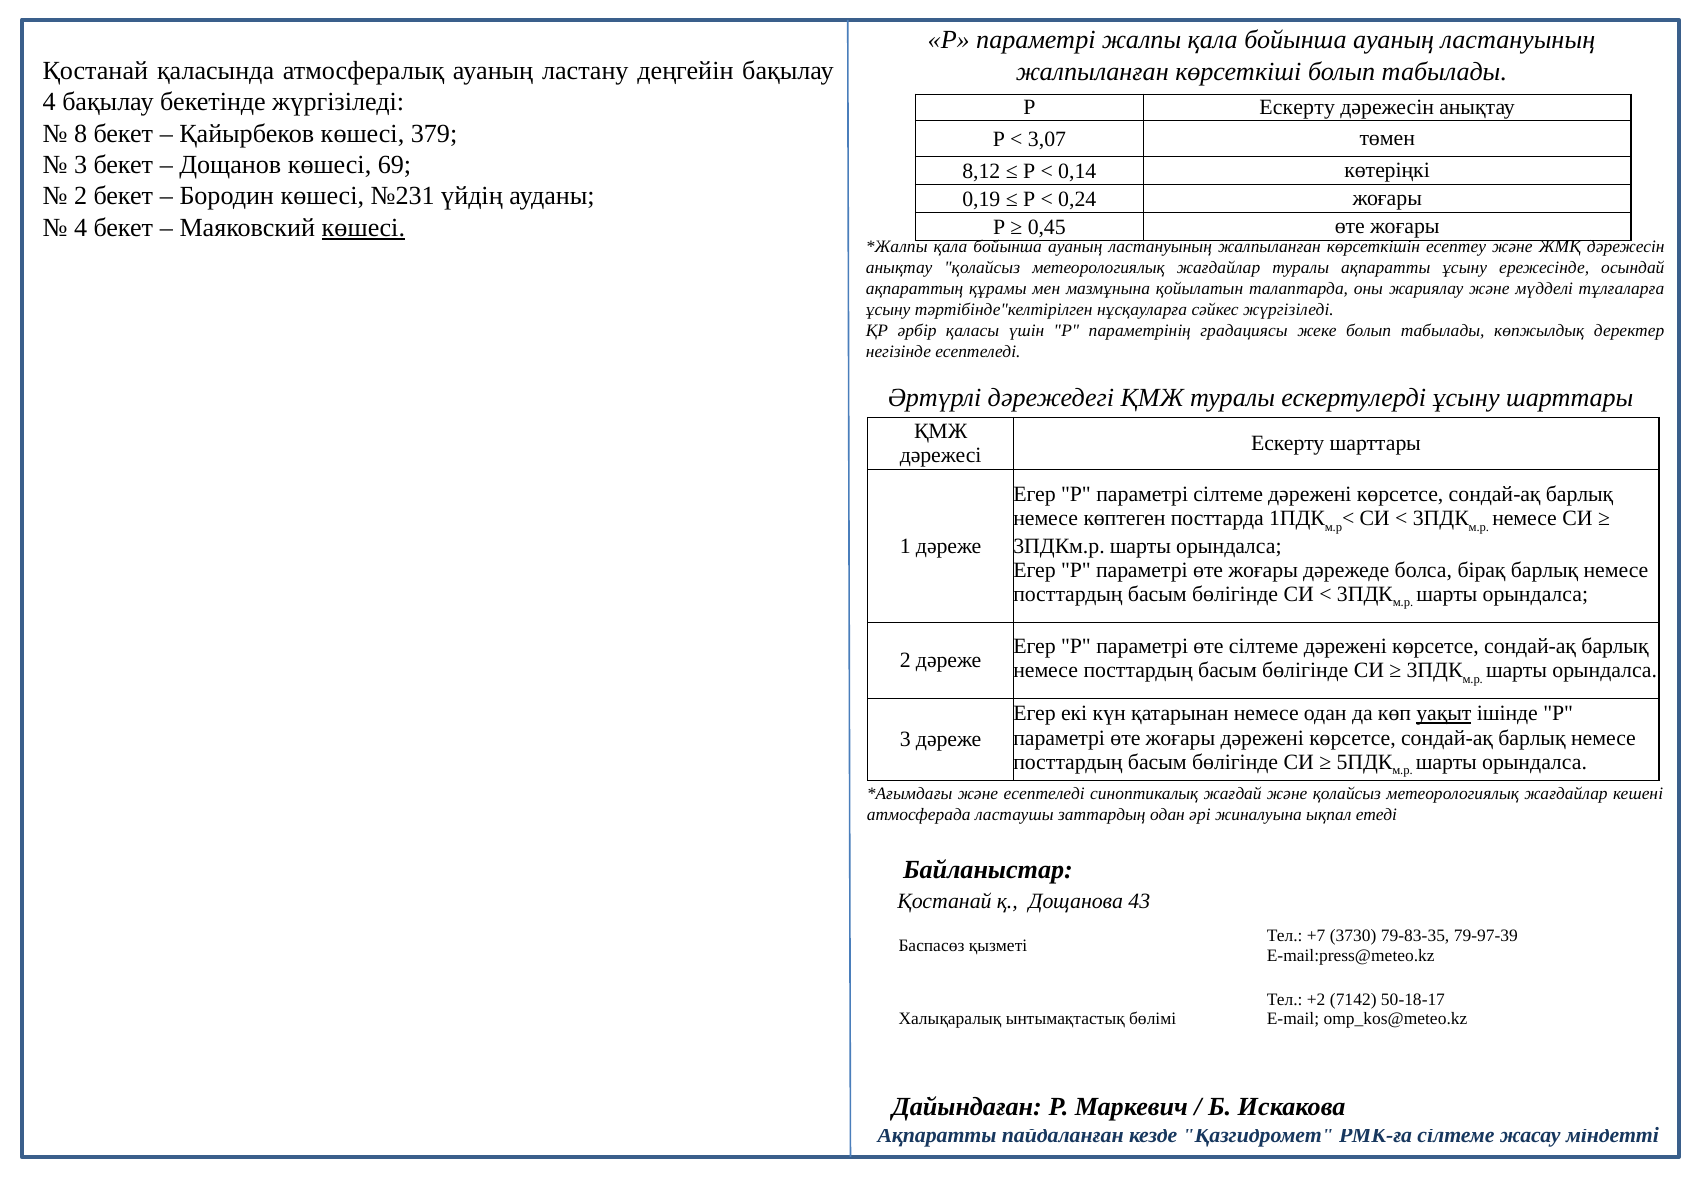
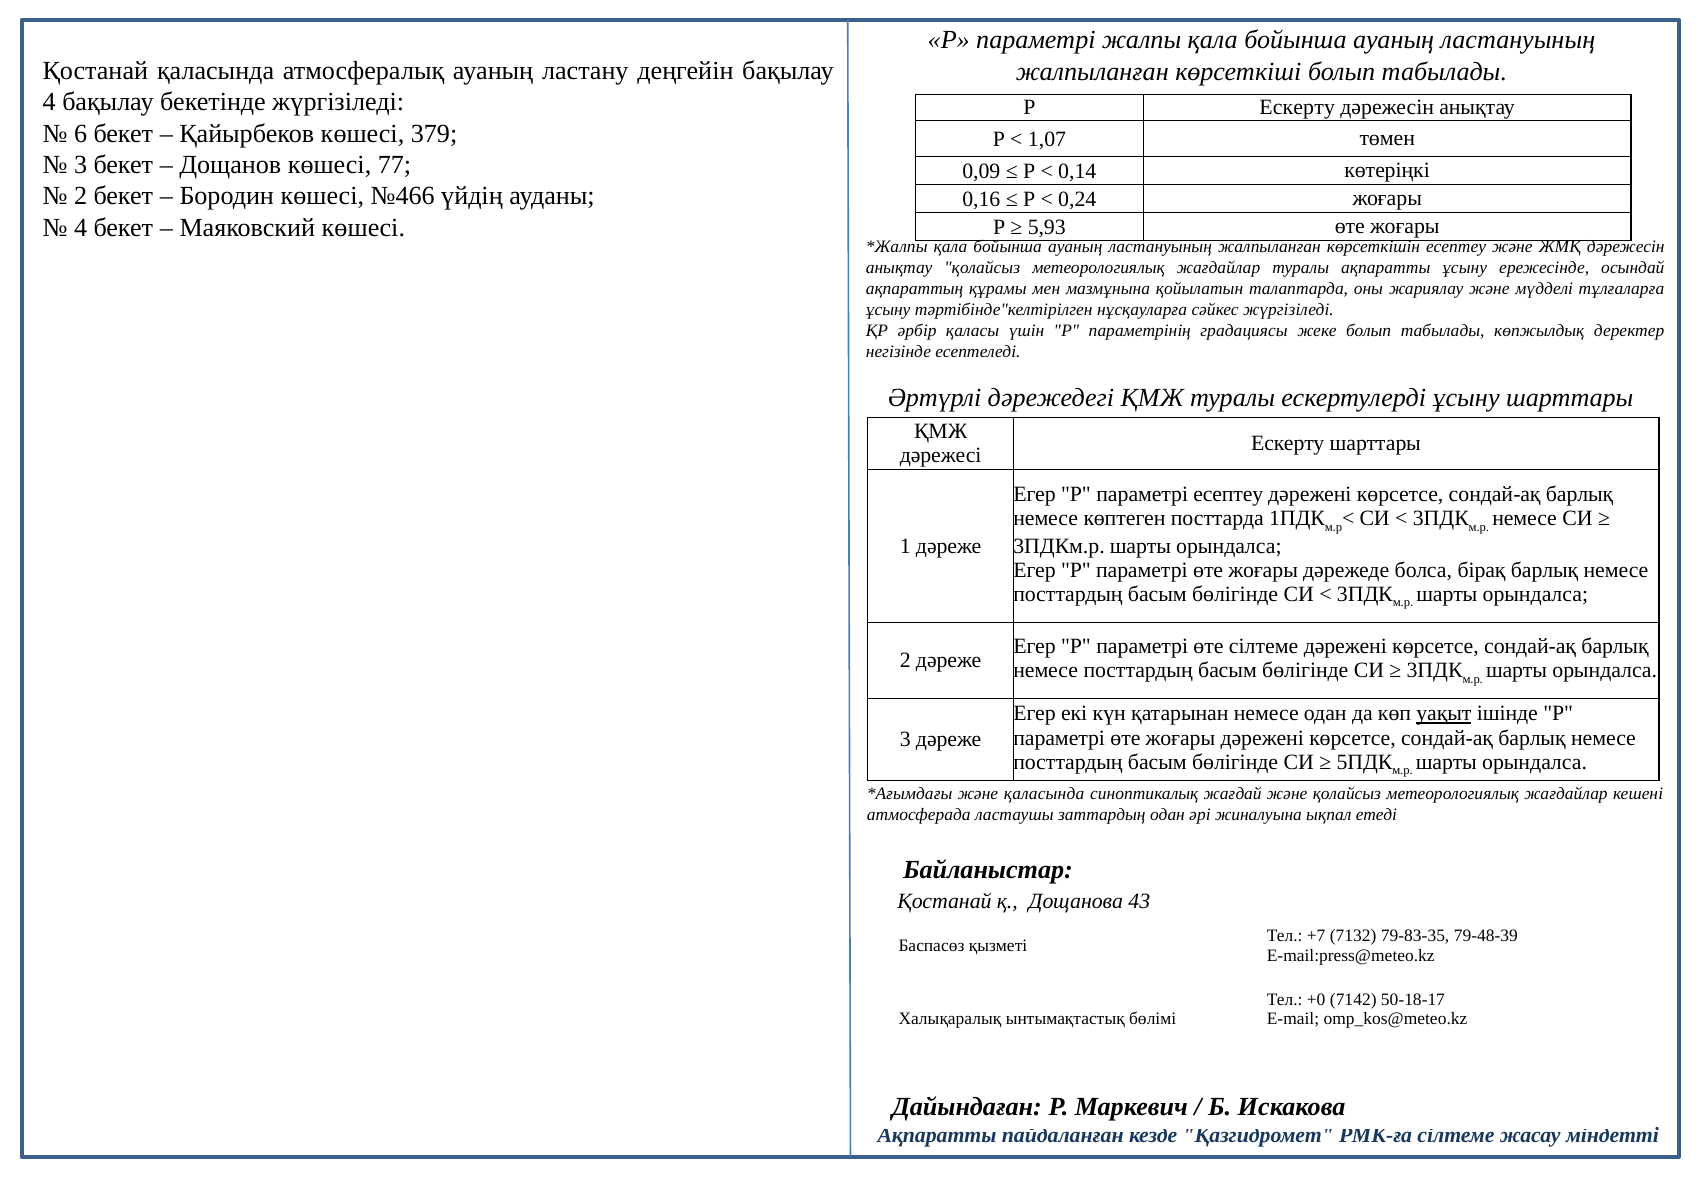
8: 8 -> 6 (81, 134)
3,07: 3,07 -> 1,07 (1047, 139)
69: 69 -> 77 (395, 165)
8,12: 8,12 -> 0,09 (981, 171)
№231: №231 -> №466 (403, 196)
0,19: 0,19 -> 0,16 (981, 199)
көшесі underline: present -> none (363, 228)
0,45: 0,45 -> 5,93 (1047, 227)
параметрі сілтеме: сілтеме -> есептеу (1228, 495)
және есептеледі: есептеледі -> қаласында (1044, 794)
3730: 3730 -> 7132 (1353, 937)
79-97-39: 79-97-39 -> 79-48-39 (1486, 937)
+2: +2 -> +0 (1316, 1000)
